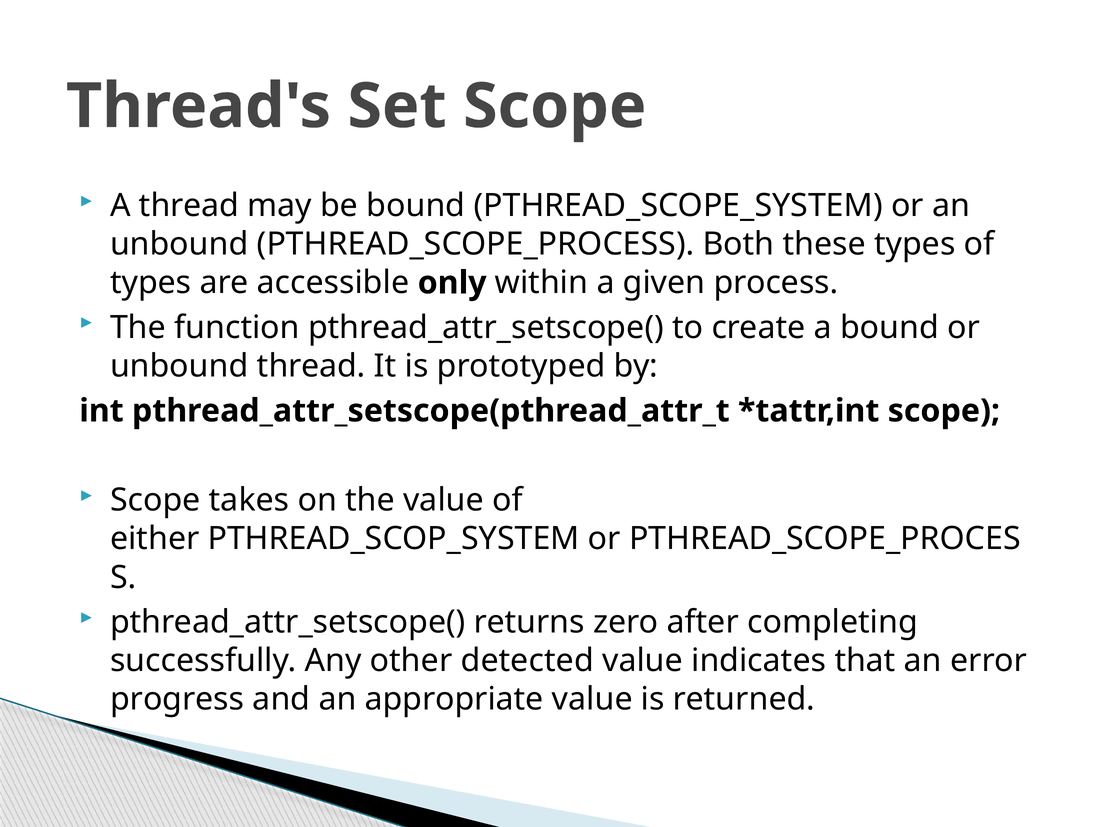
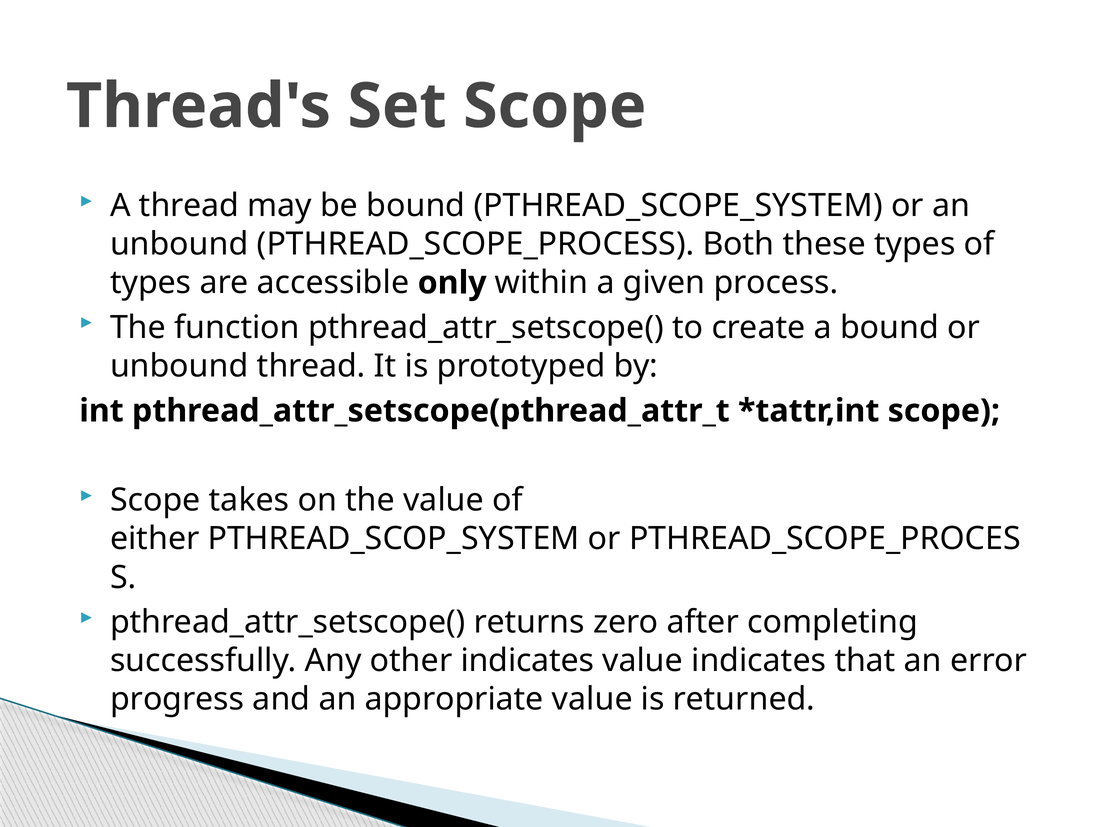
other detected: detected -> indicates (527, 661)
